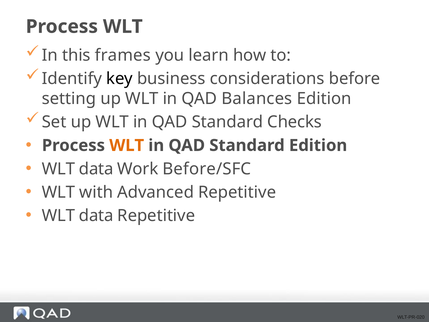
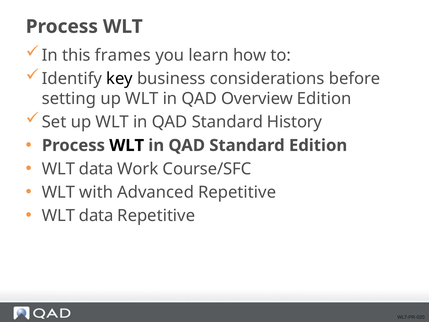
Balances: Balances -> Overview (257, 99)
Checks: Checks -> History (295, 122)
WLT colour: orange -> black (127, 145)
Before/SFC: Before/SFC -> Course/SFC (207, 169)
